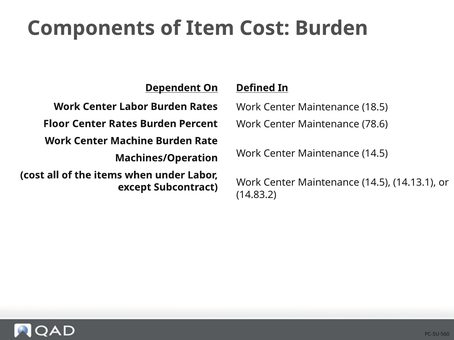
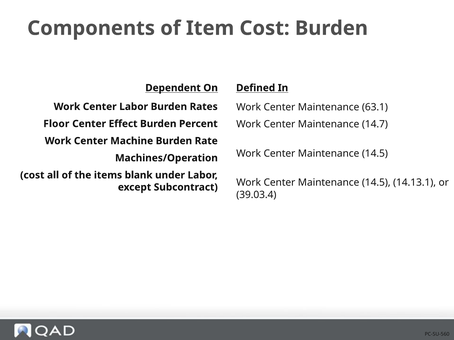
18.5: 18.5 -> 63.1 (375, 107)
78.6: 78.6 -> 14.7 (375, 124)
Center Rates: Rates -> Effect (123, 124)
when: when -> blank (139, 175)
14.83.2: 14.83.2 -> 39.03.4 (256, 195)
